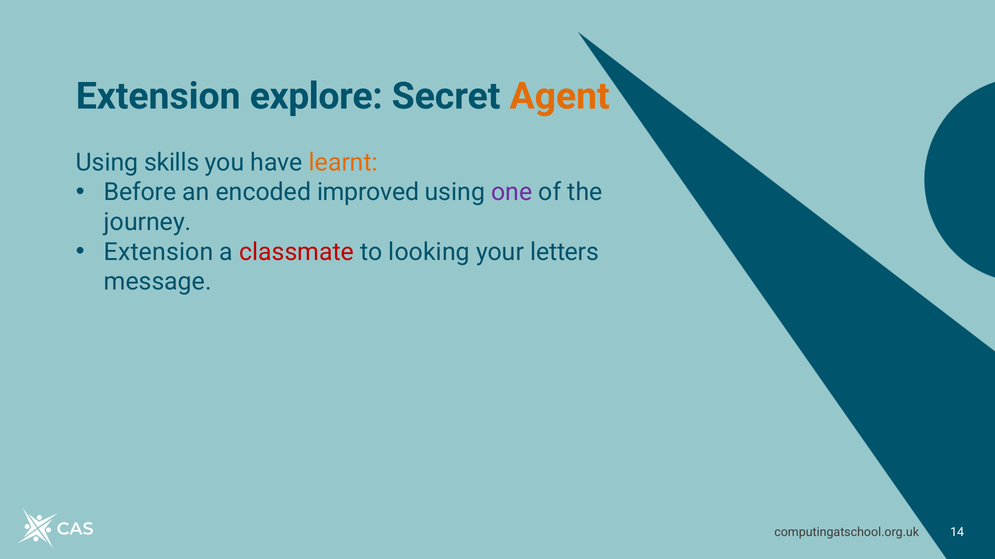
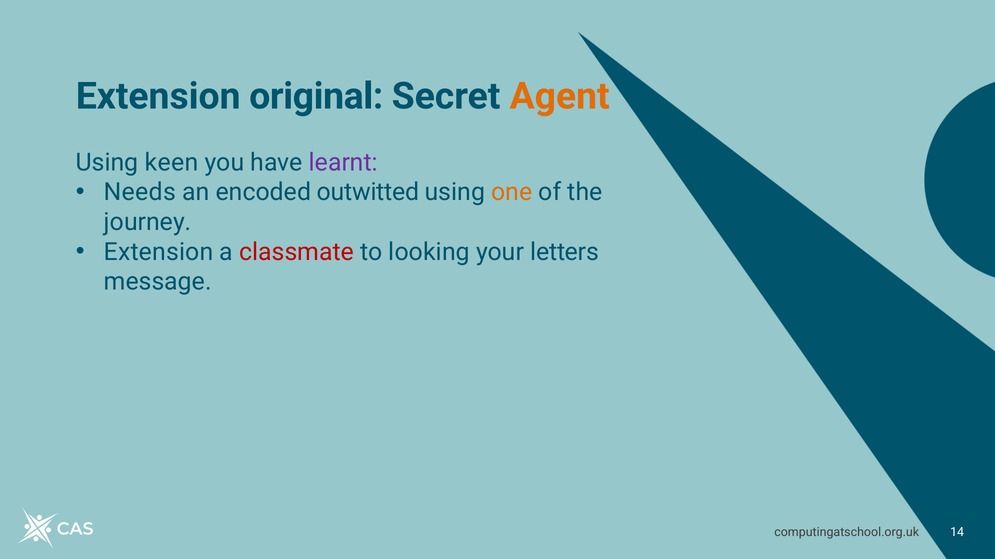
explore: explore -> original (316, 96)
skills: skills -> keen (172, 163)
learnt colour: orange -> purple (343, 163)
Before: Before -> Needs (140, 192)
improved: improved -> outwitted (368, 192)
one colour: purple -> orange (512, 192)
